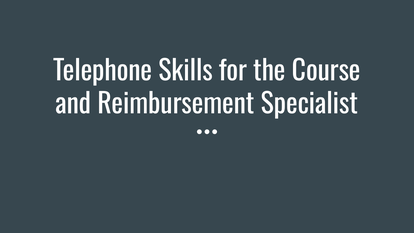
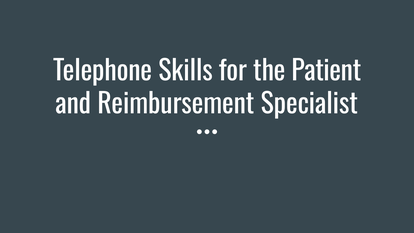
Course: Course -> Patient (326, 71)
